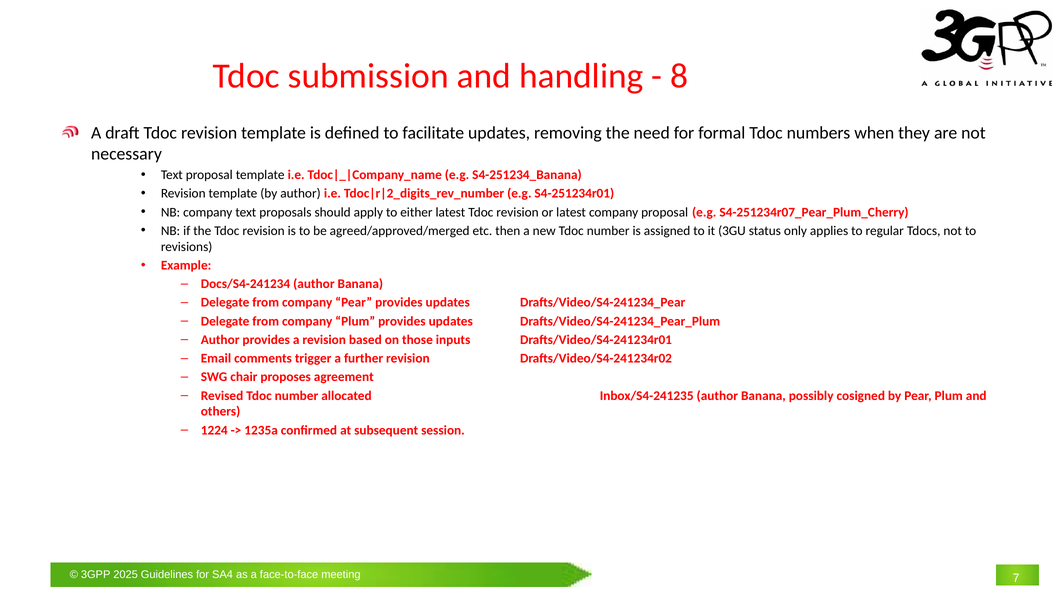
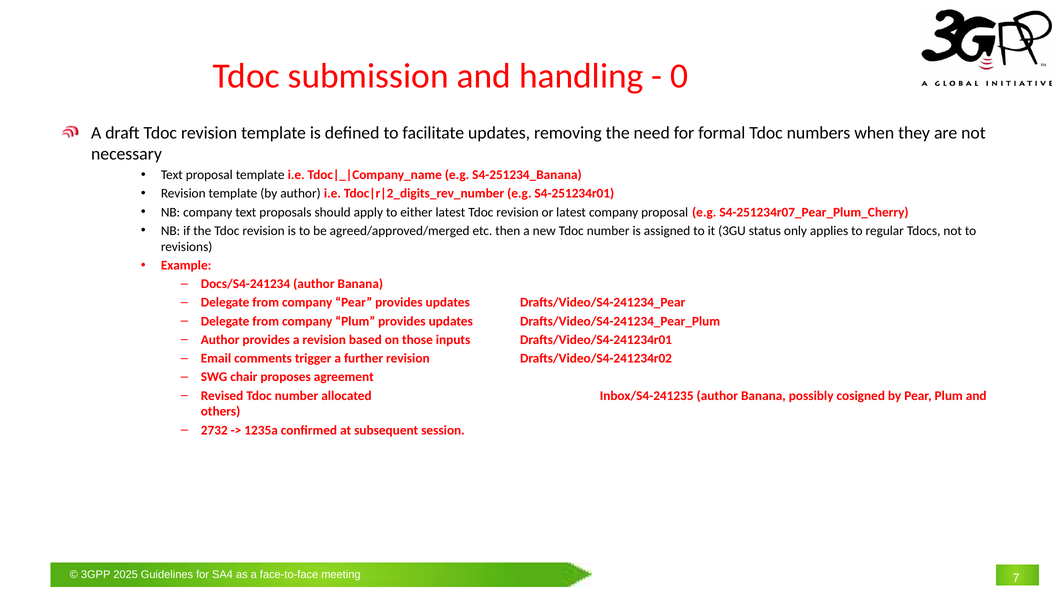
8: 8 -> 0 (679, 76)
1224: 1224 -> 2732 (214, 431)
